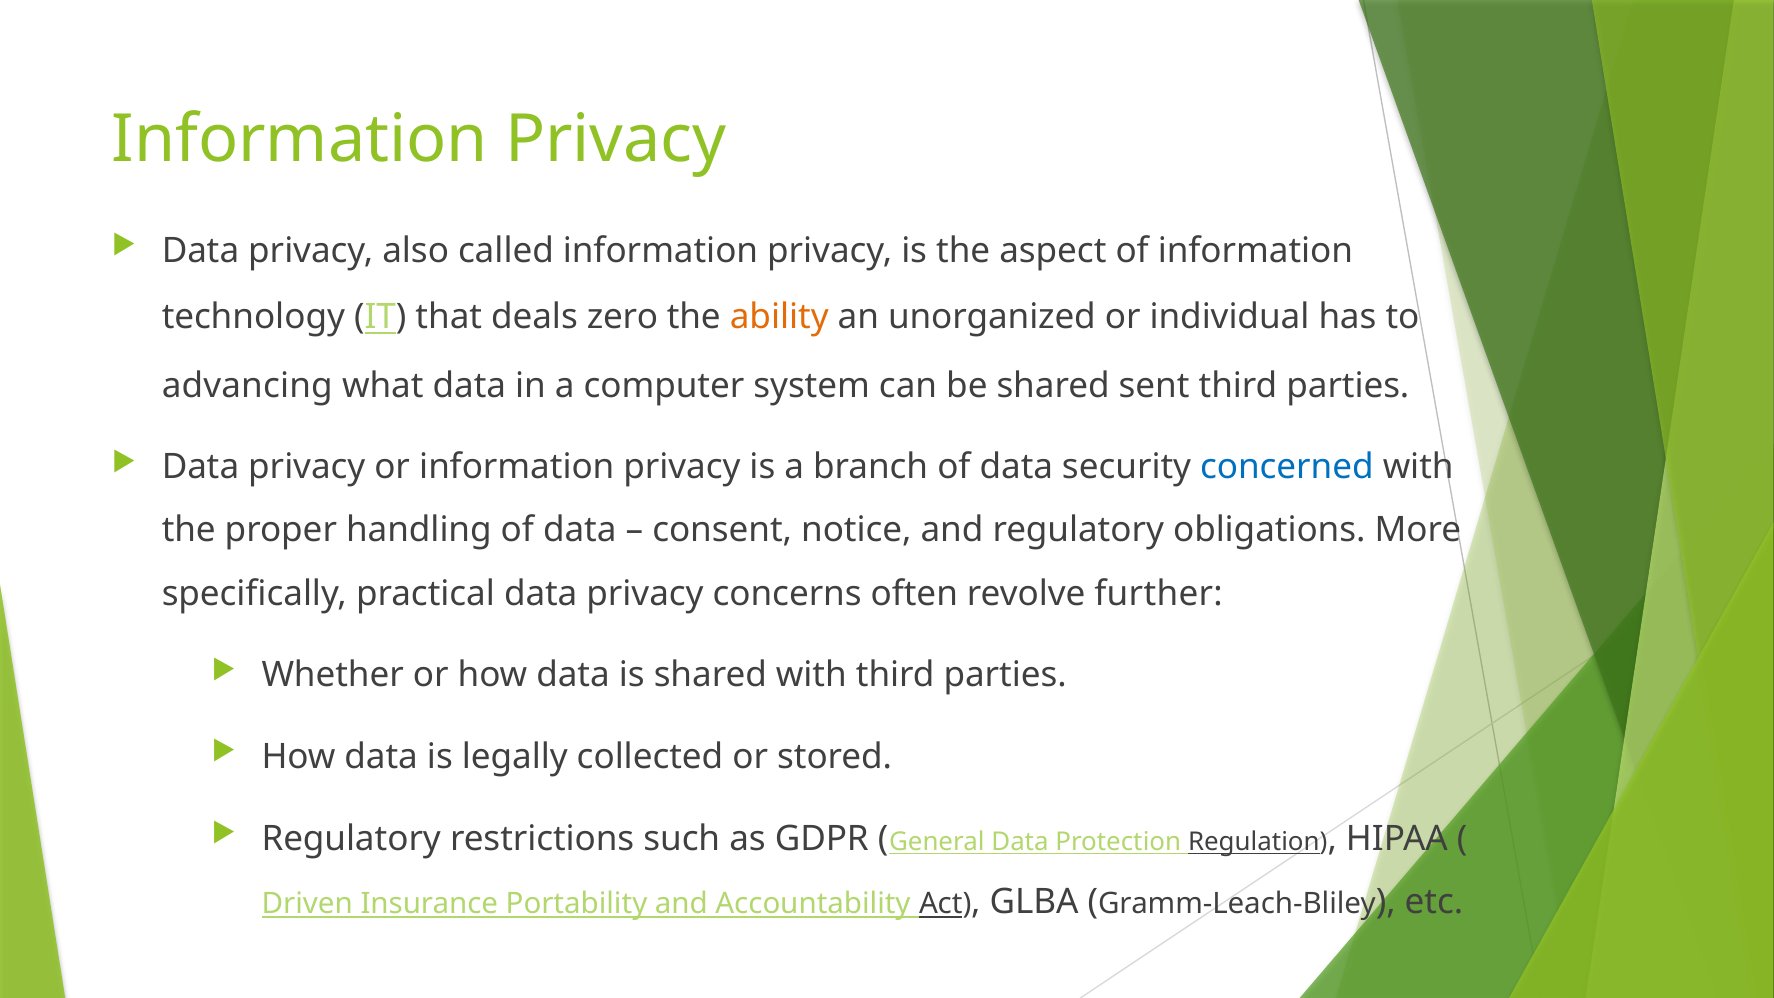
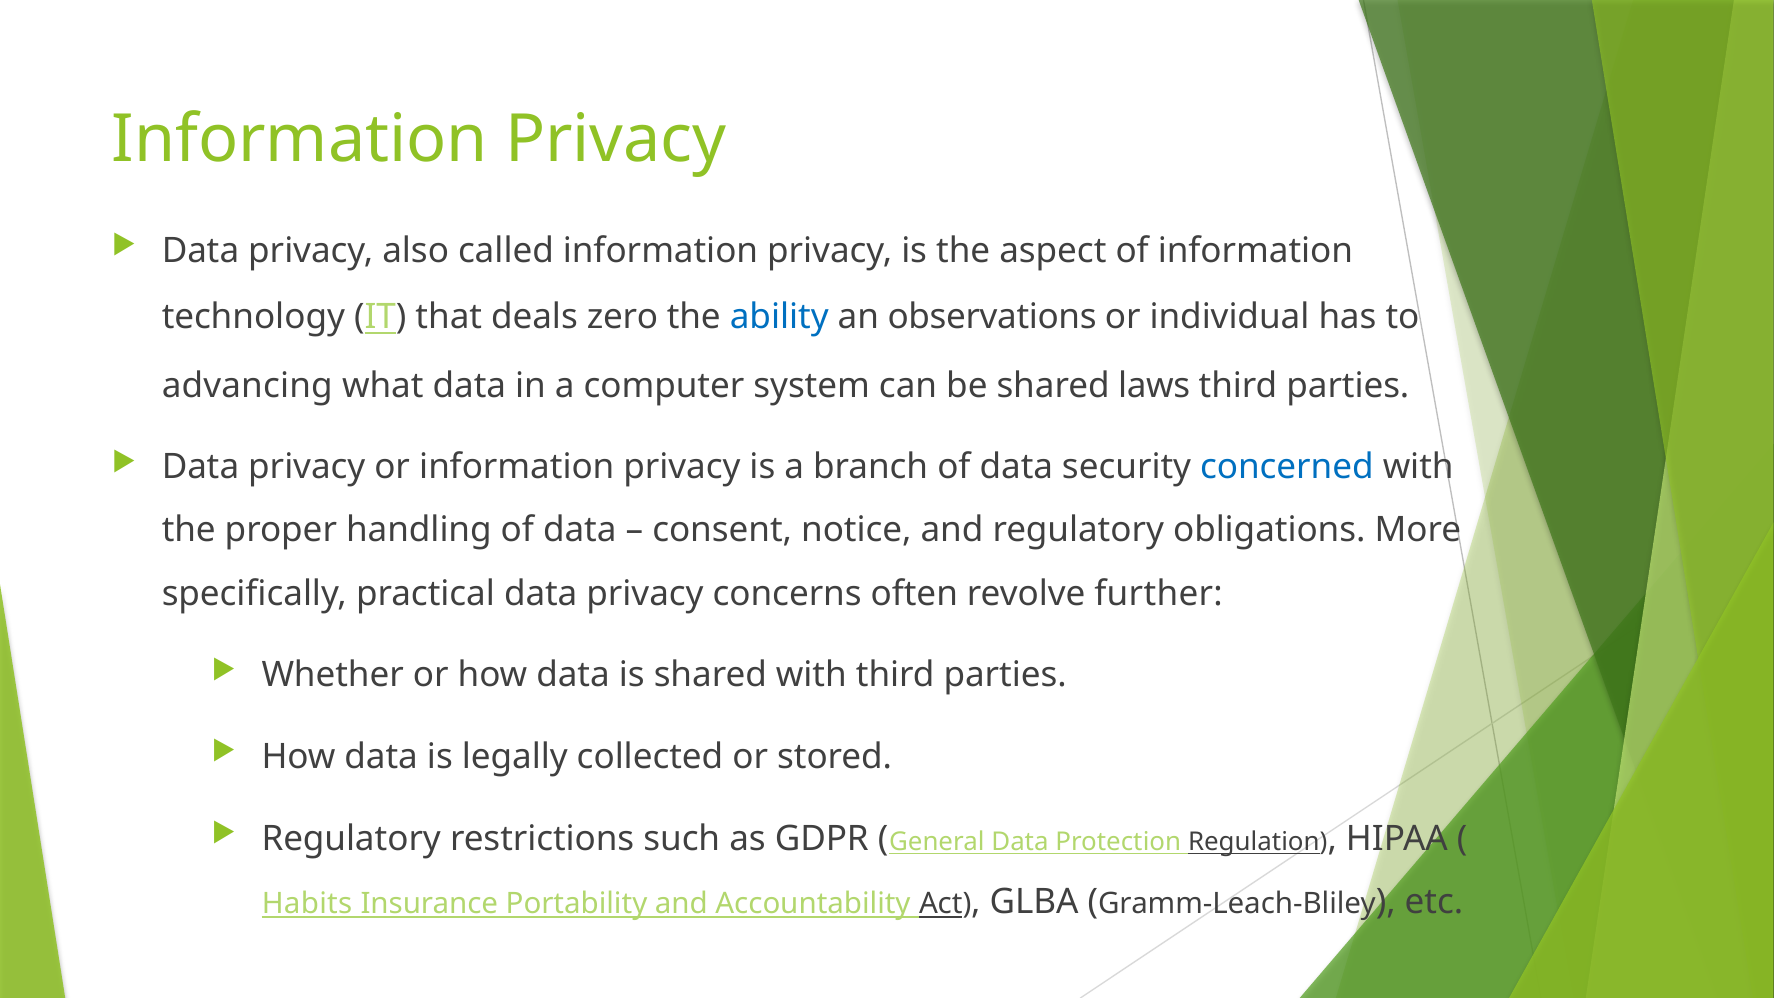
ability colour: orange -> blue (779, 317)
unorganized: unorganized -> observations (992, 317)
sent: sent -> laws (1154, 385)
Driven: Driven -> Habits (307, 903)
